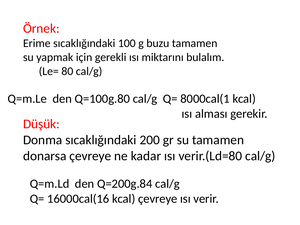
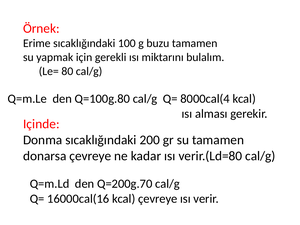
8000cal(1: 8000cal(1 -> 8000cal(4 (205, 99)
Düşük: Düşük -> Içinde (41, 124)
Q=200g.84: Q=200g.84 -> Q=200g.70 (125, 184)
